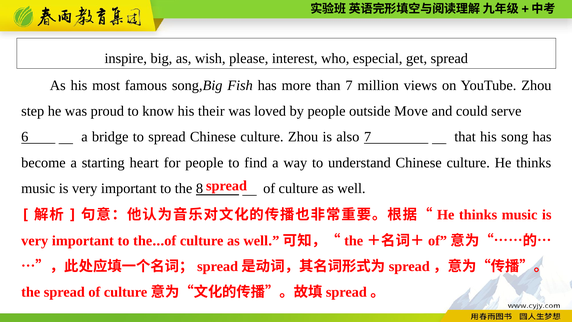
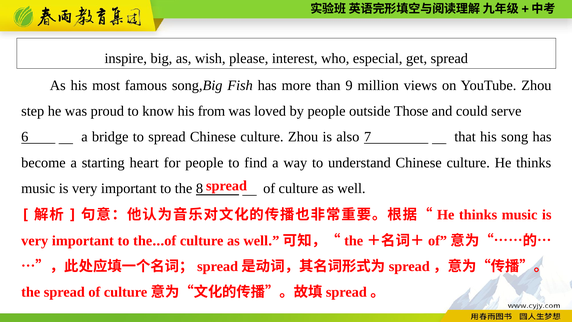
than 7: 7 -> 9 (349, 85)
their: their -> from (211, 111)
Move: Move -> Those (411, 111)
